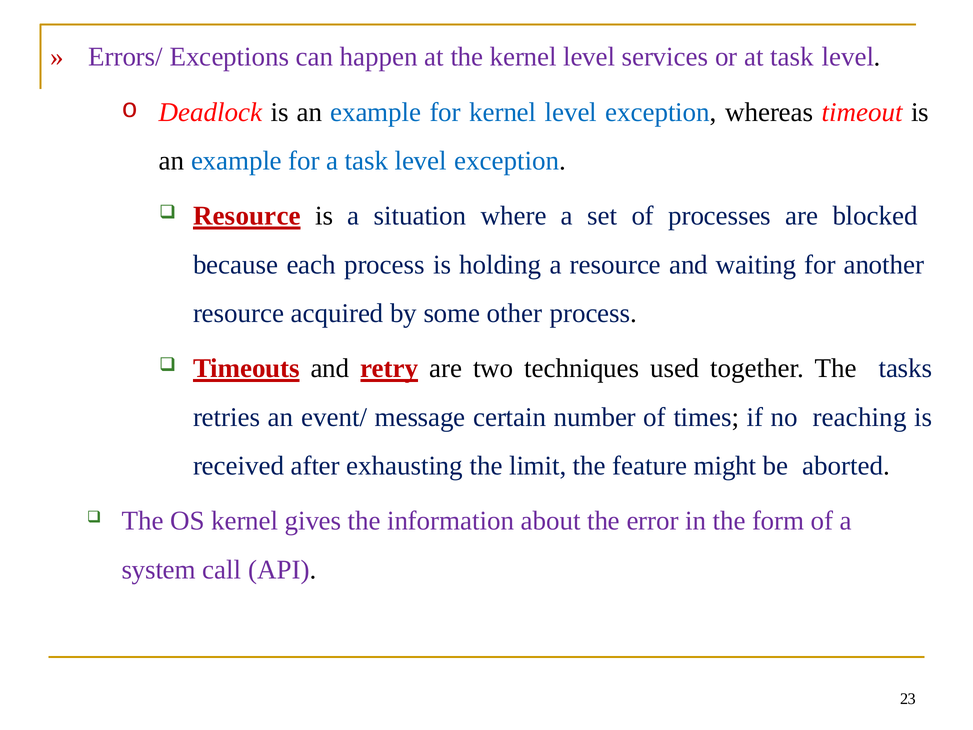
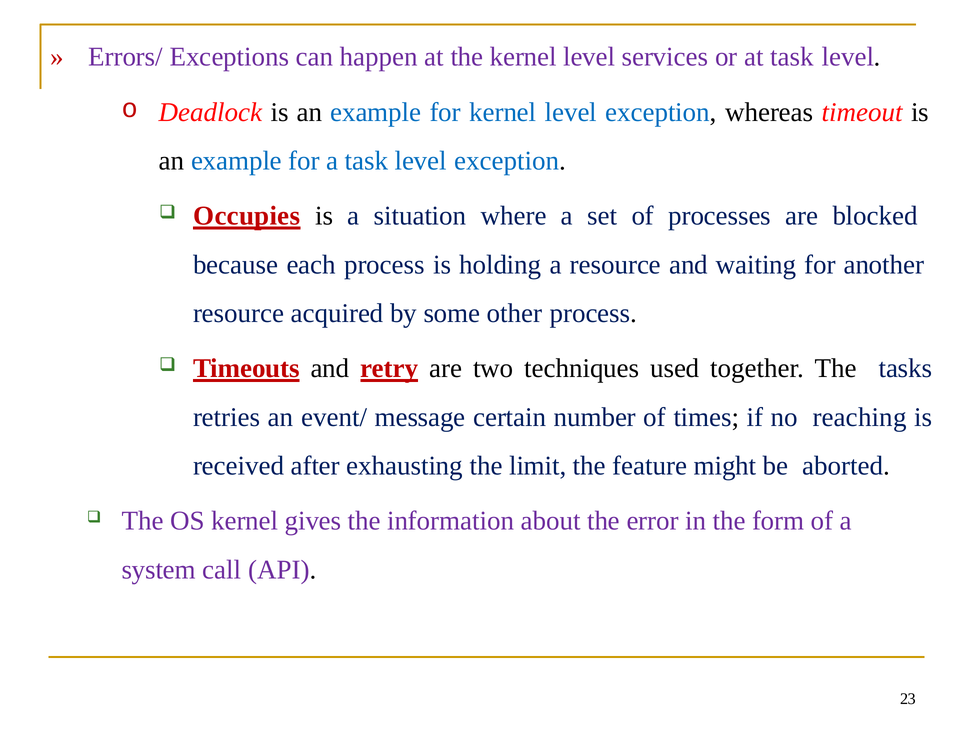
Resource: Resource -> Occupies (247, 216)
